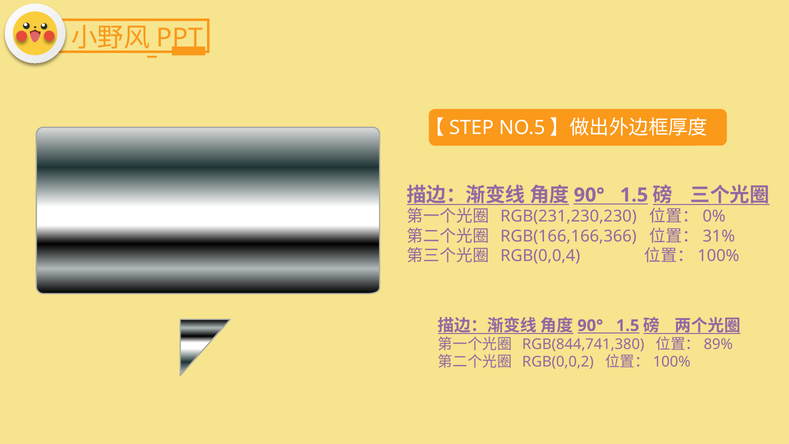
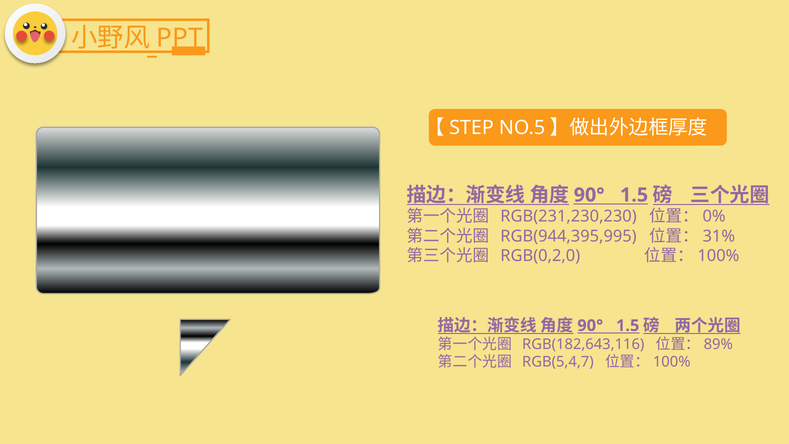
RGB(166,166,366: RGB(166,166,366 -> RGB(944,395,995 (569, 236)
RGB(0,0,4: RGB(0,0,4 -> RGB(0,2,0 (540, 256)
RGB(844,741,380: RGB(844,741,380 -> RGB(182,643,116 (583, 344)
RGB(0,0,2: RGB(0,0,2 -> RGB(5,4,7 (558, 362)
